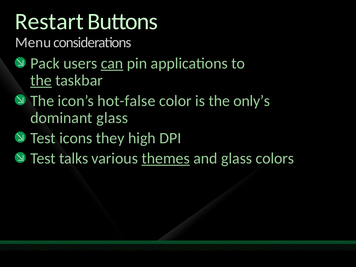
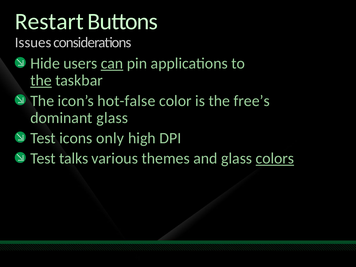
Menu: Menu -> Issues (33, 43)
Pack: Pack -> Hide (45, 63)
only’s: only’s -> free’s (252, 101)
they: they -> only (110, 138)
themes underline: present -> none (166, 158)
colors underline: none -> present (275, 158)
